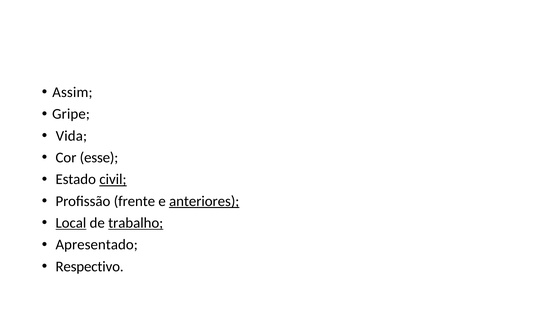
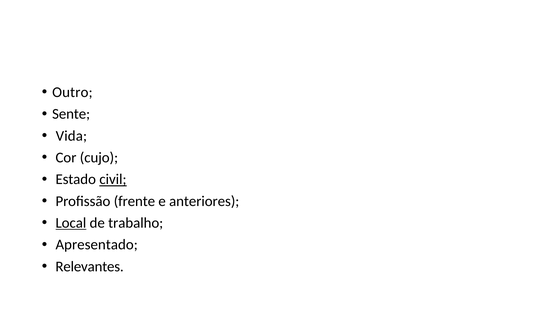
Assim: Assim -> Outro (72, 92)
Gripe: Gripe -> Sente (71, 114)
esse: esse -> cujo (99, 158)
anteriores underline: present -> none (204, 201)
trabalho underline: present -> none (136, 223)
Respectivo: Respectivo -> Relevantes (90, 266)
